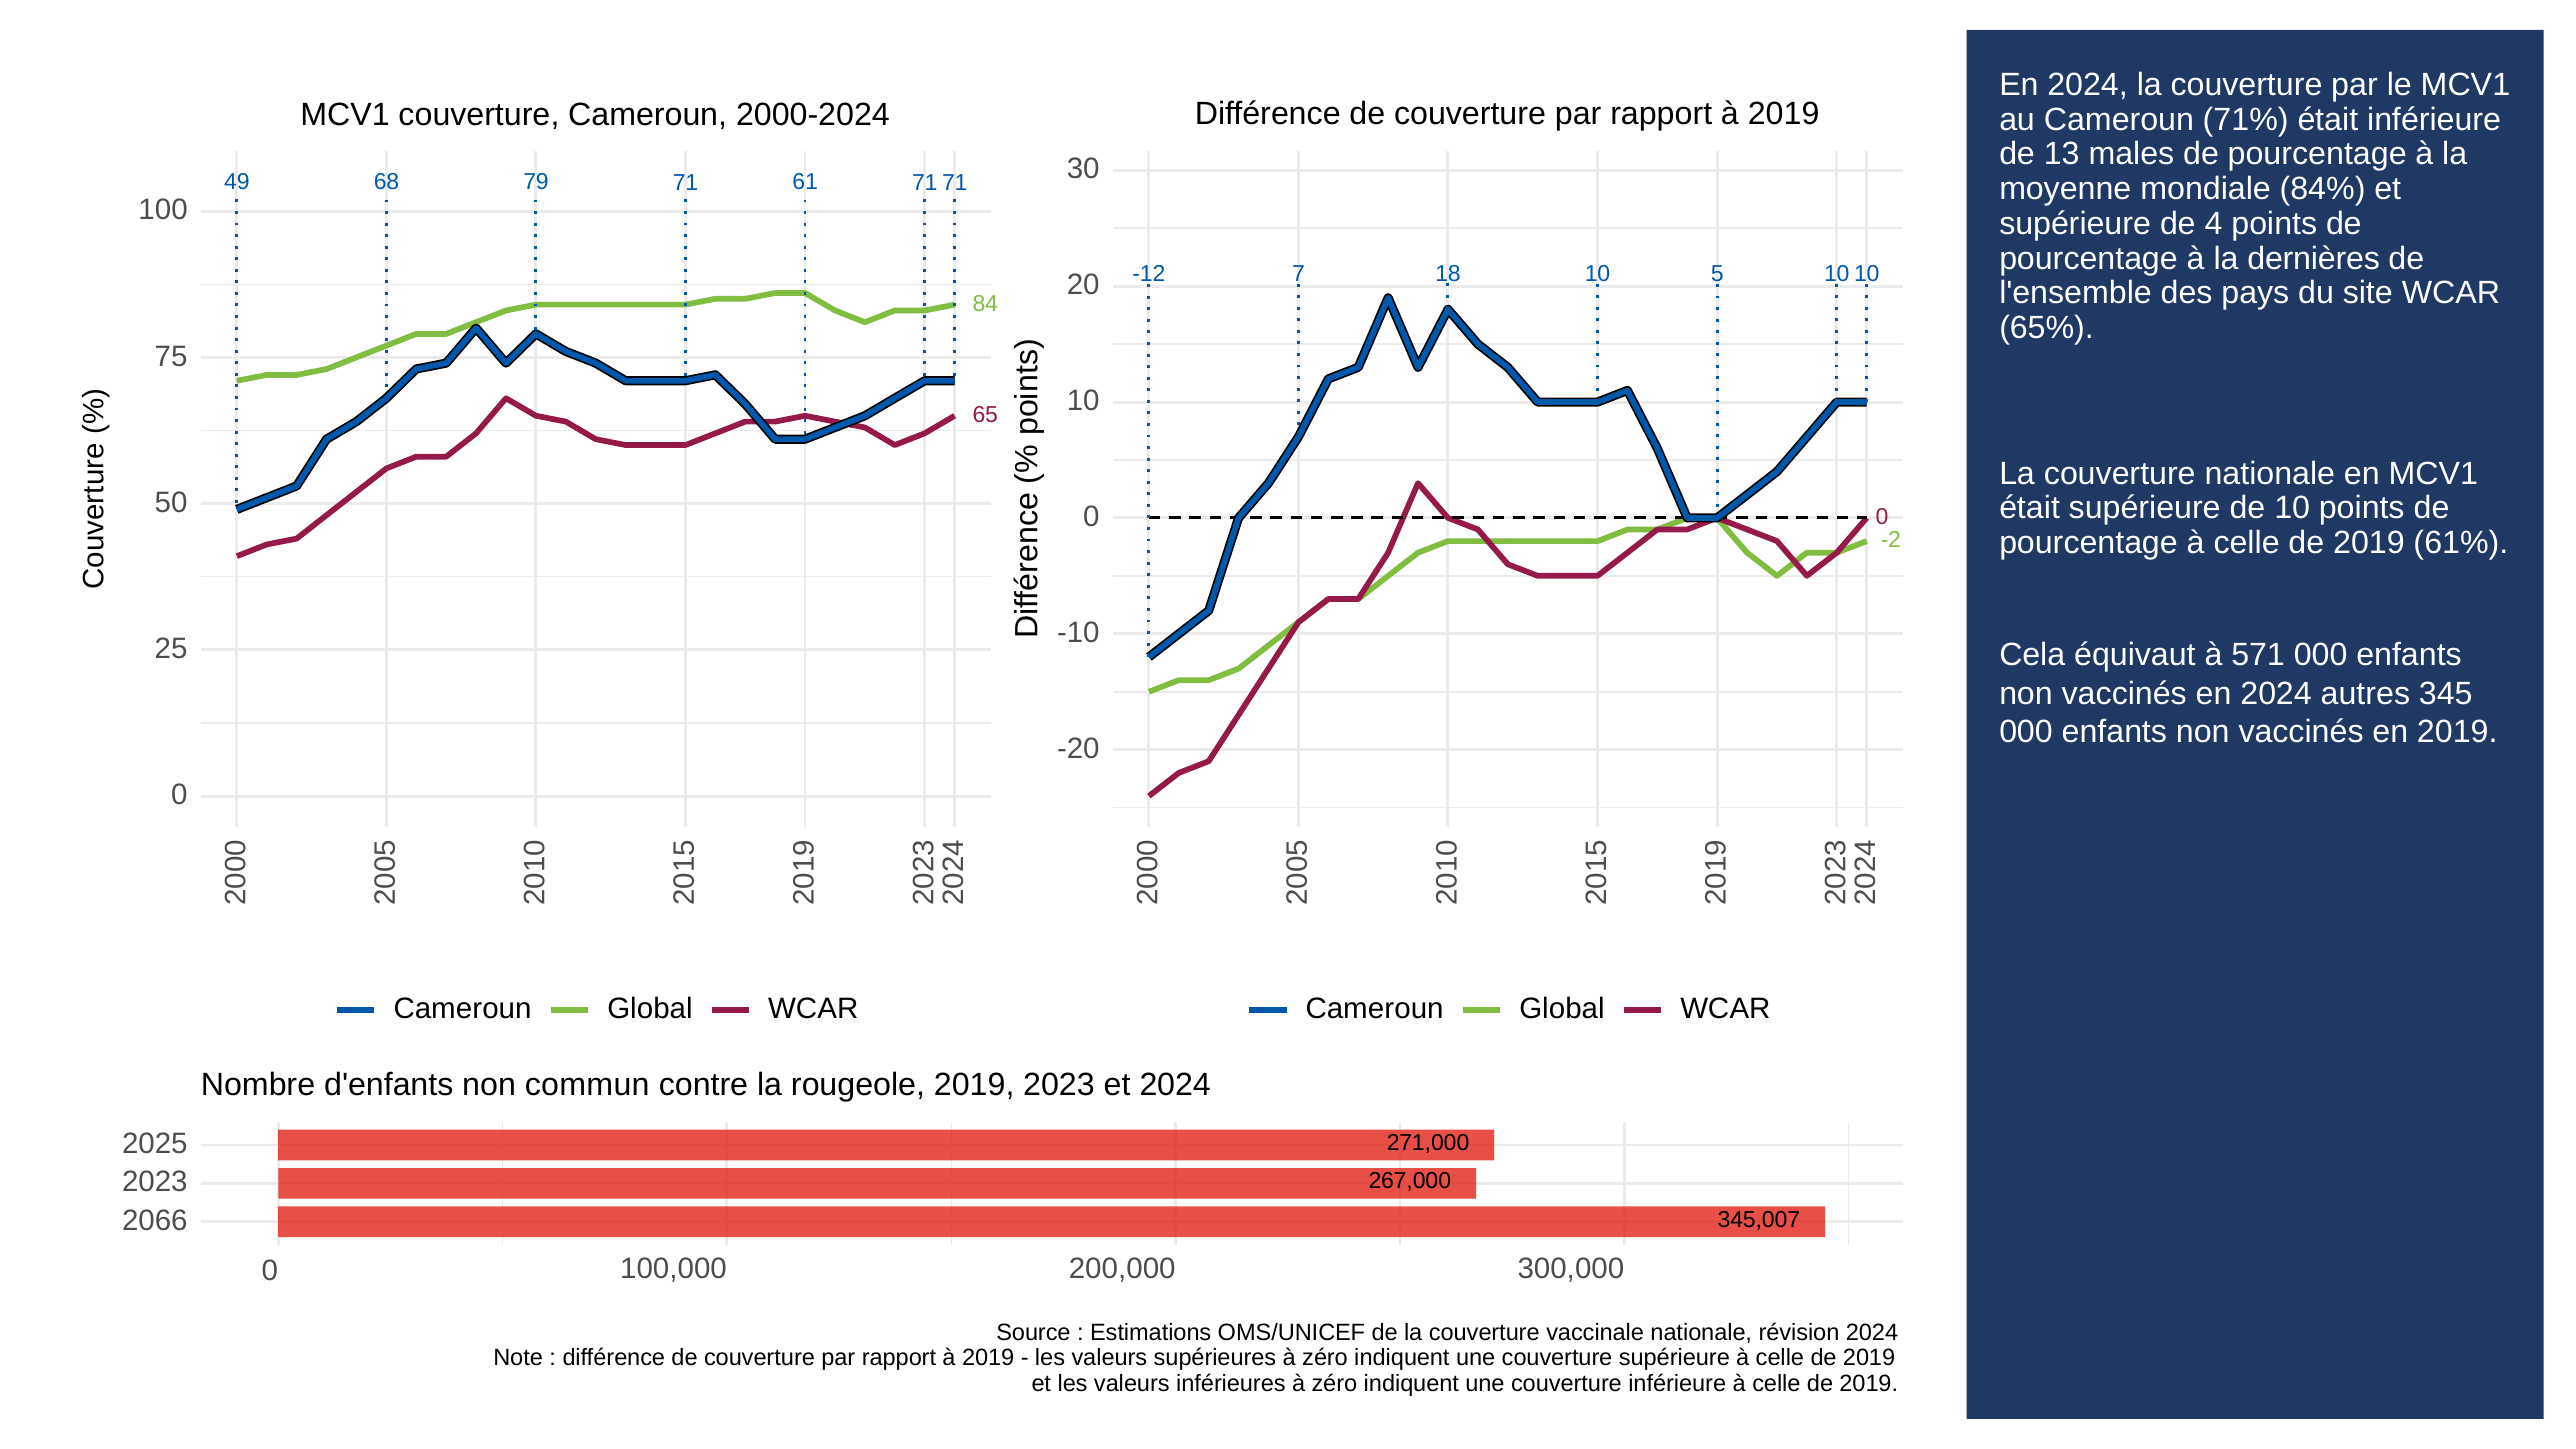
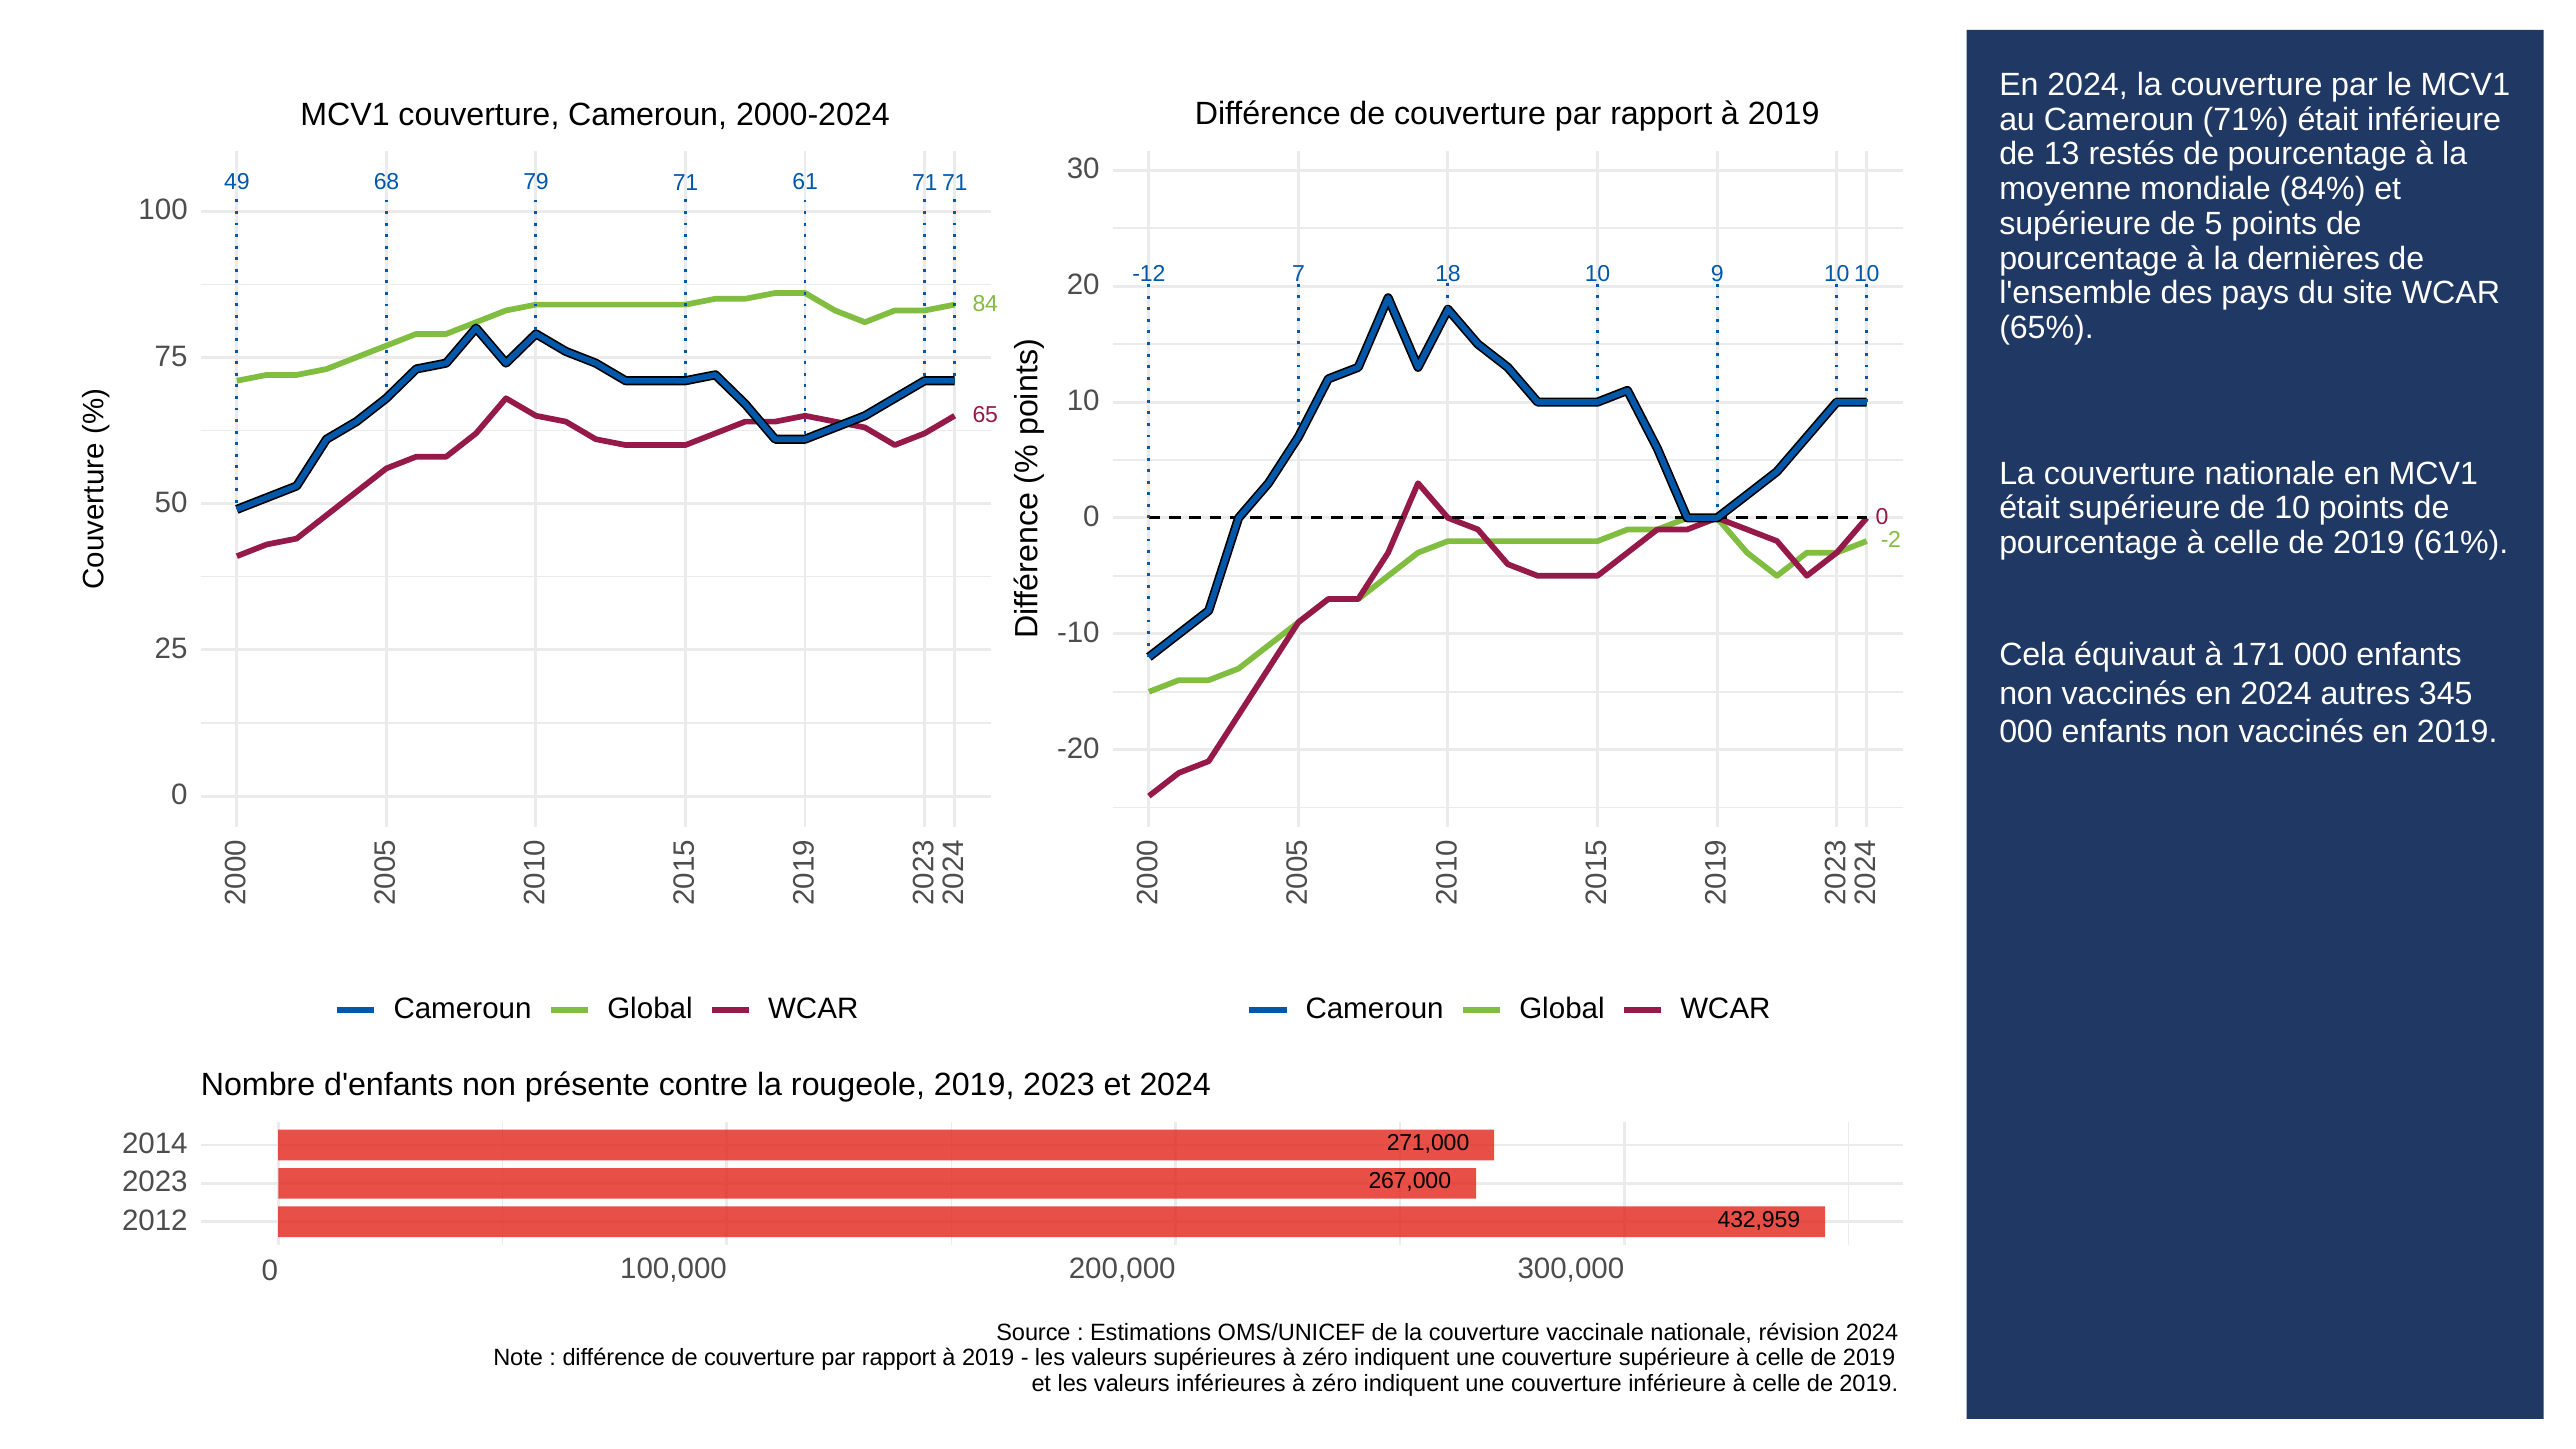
males: males -> restés (2132, 154)
de 4: 4 -> 5 (2214, 224)
10 5: 5 -> 9 (1717, 274)
571: 571 -> 171 (2258, 655)
commun: commun -> présente (587, 1084)
2025: 2025 -> 2014 (155, 1144)
2066: 2066 -> 2012 (155, 1221)
345,007: 345,007 -> 432,959 (1759, 1219)
